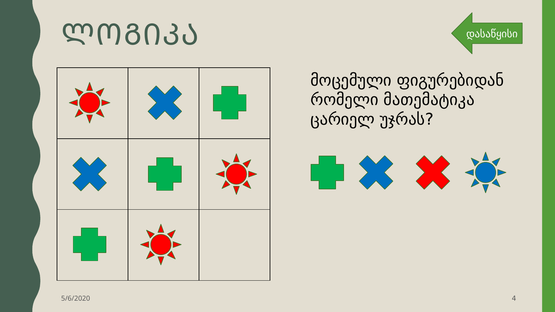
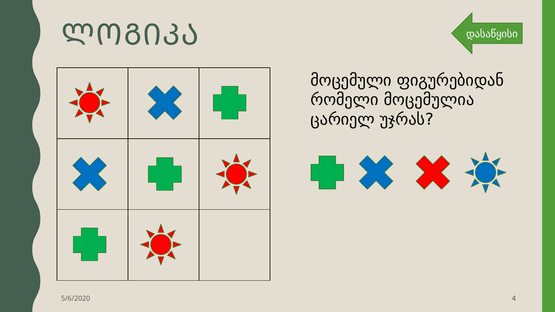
მათემატიკა: მათემატიკა -> მოცემულია (429, 100)
